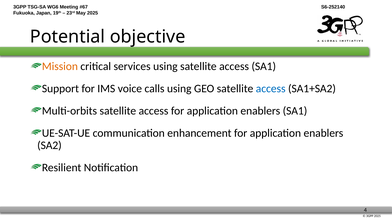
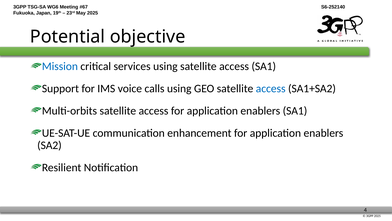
Mission colour: orange -> blue (60, 66)
